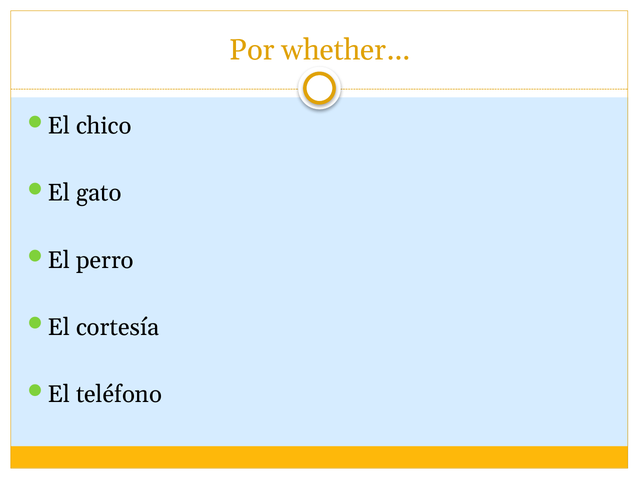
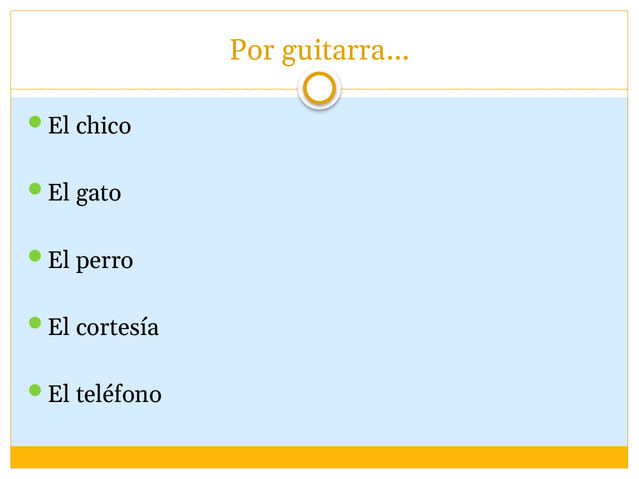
whether…: whether… -> guitarra… (346, 50)
